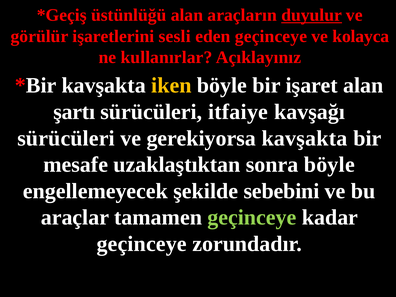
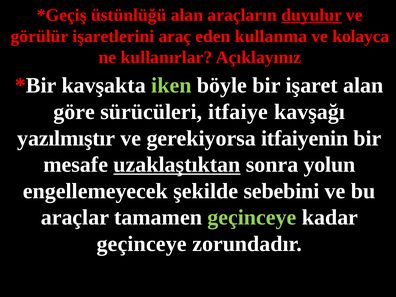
sesli: sesli -> araç (175, 36)
eden geçinceye: geçinceye -> kullanma (271, 36)
iken colour: yellow -> light green (171, 85)
şartı: şartı -> göre (74, 112)
sürücüleri: sürücüleri -> yazılmıştır (66, 138)
gerekiyorsa kavşakta: kavşakta -> itfaiyenin (305, 138)
uzaklaştıktan underline: none -> present (177, 165)
sonra böyle: böyle -> yolun (330, 165)
